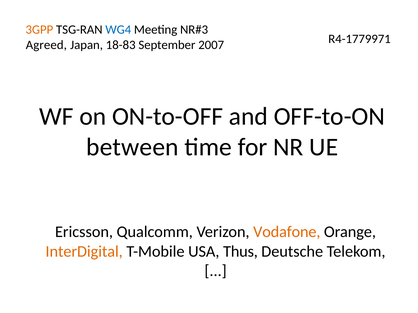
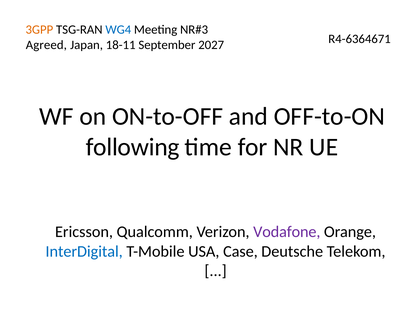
R4-1779971: R4-1779971 -> R4-6364671 (360, 39)
18-83: 18-83 -> 18-11 (121, 45)
2007: 2007 -> 2027 (211, 45)
between: between -> following (133, 147)
Vodafone colour: orange -> purple (287, 232)
InterDigital colour: orange -> blue (84, 252)
Thus: Thus -> Case (240, 252)
